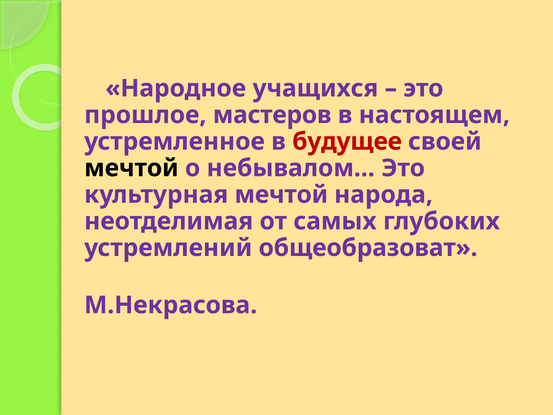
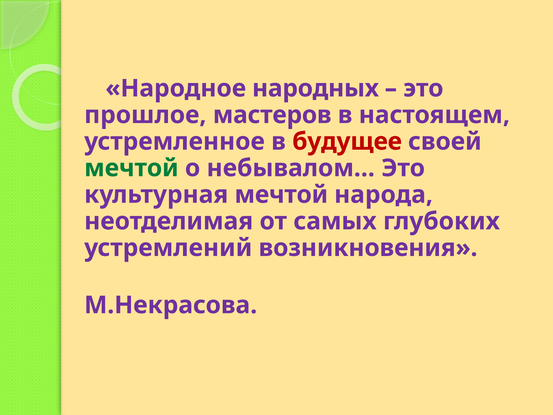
учащихся: учащихся -> народных (315, 88)
мечтой colour: black -> green (131, 168)
общеобразоват: общеобразоват -> возникновения (368, 248)
